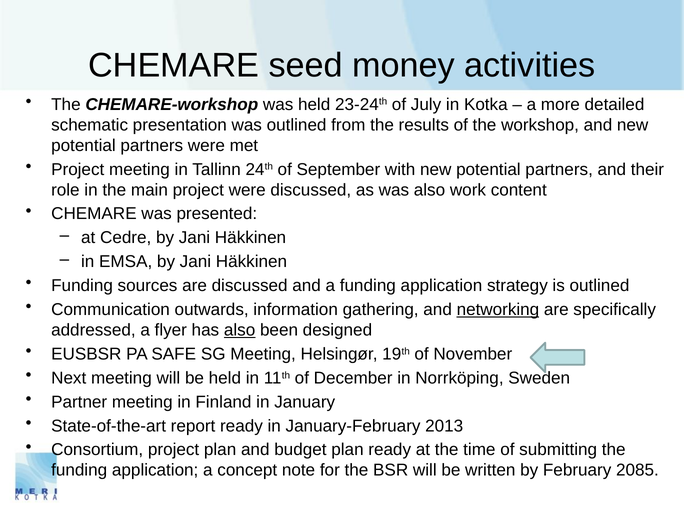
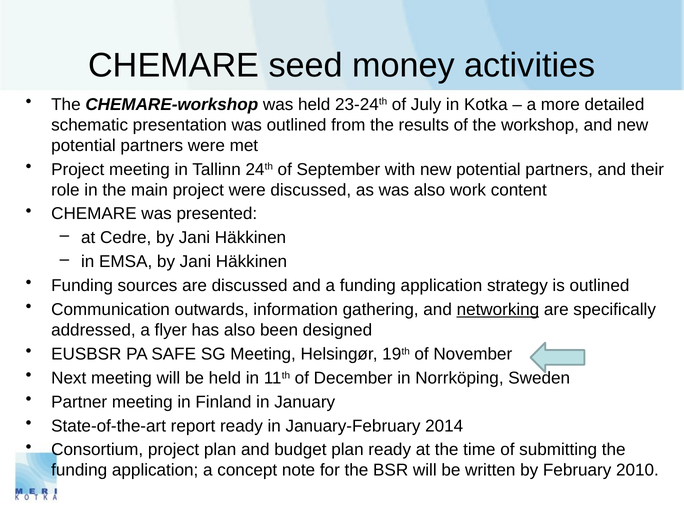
also underline: present -> none (240, 330)
2013: 2013 -> 2014 (444, 426)
2085: 2085 -> 2010 (637, 470)
